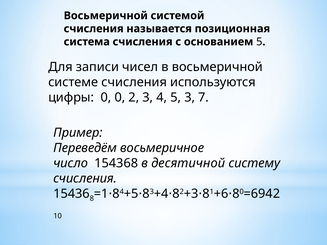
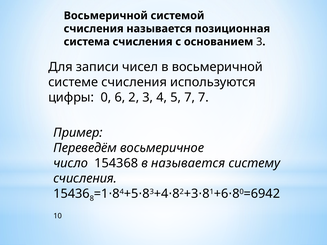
основанием 5: 5 -> 3 (259, 42)
0 0: 0 -> 6 (120, 97)
5 3: 3 -> 7 (190, 97)
в десятичной: десятичной -> называется (188, 163)
